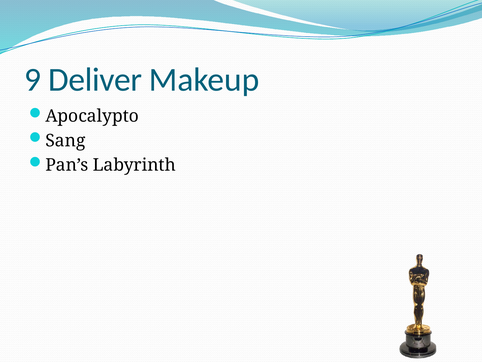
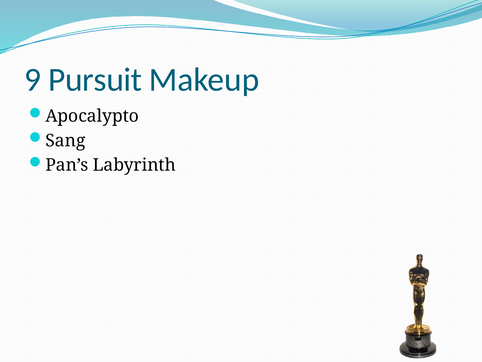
Deliver: Deliver -> Pursuit (95, 80)
